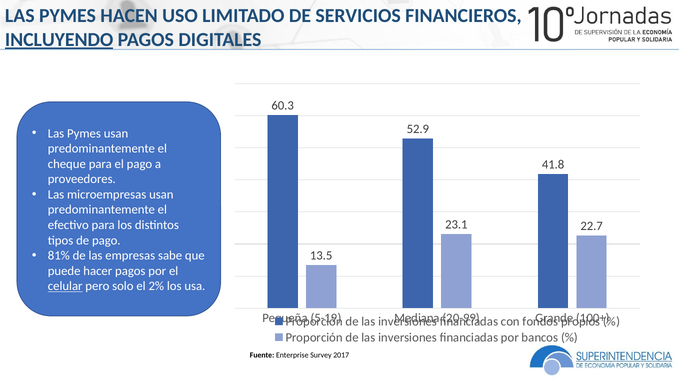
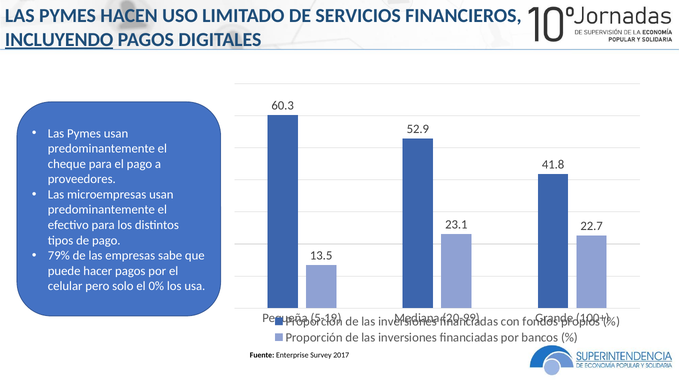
81%: 81% -> 79% (59, 256)
celular underline: present -> none (65, 286)
2%: 2% -> 0% (156, 286)
